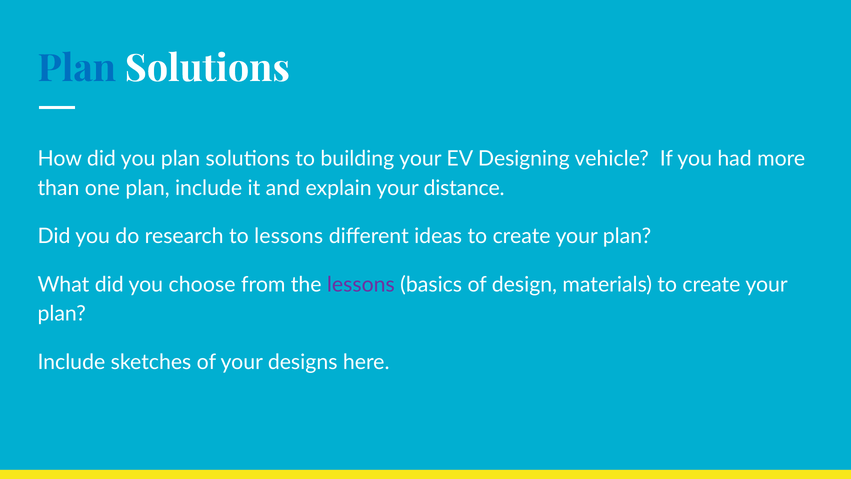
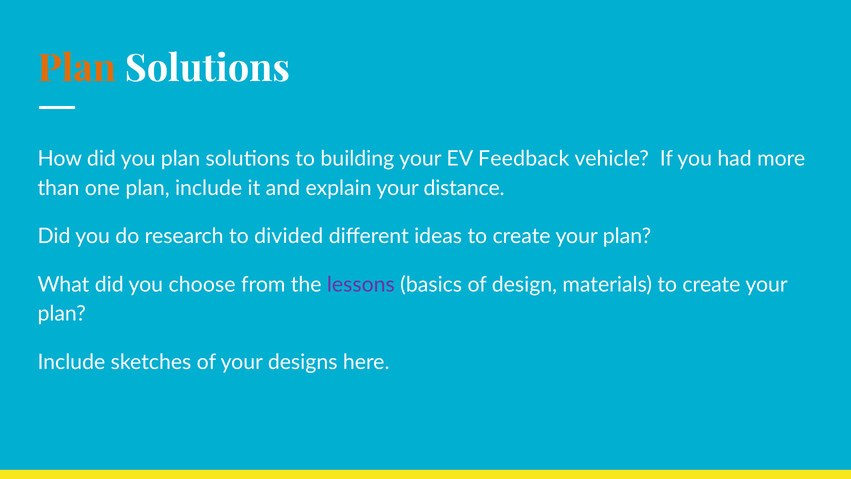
Plan colour: blue -> orange (77, 69)
Designing: Designing -> Feedback (524, 159)
to lessons: lessons -> divided (289, 236)
